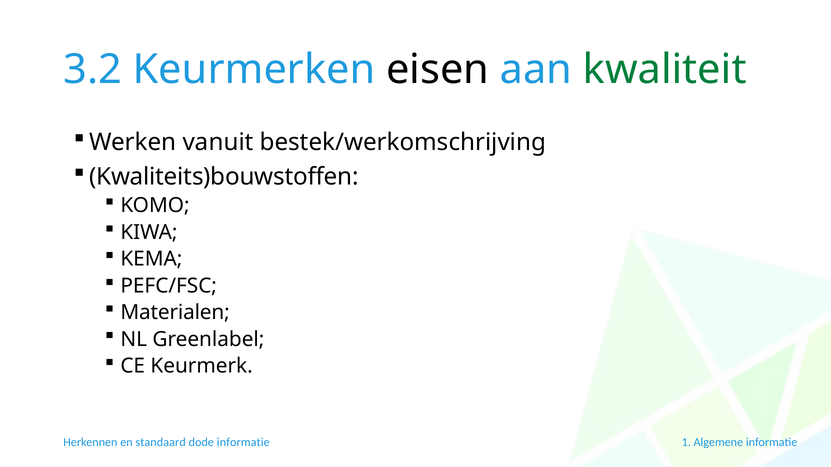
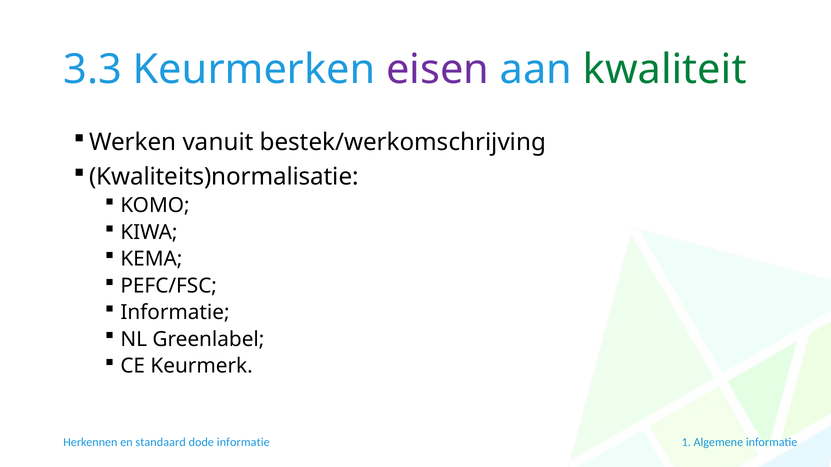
3.2: 3.2 -> 3.3 (93, 70)
eisen colour: black -> purple (438, 70)
Kwaliteits)bouwstoffen: Kwaliteits)bouwstoffen -> Kwaliteits)normalisatie (224, 177)
Materialen: Materialen -> Informatie (175, 313)
